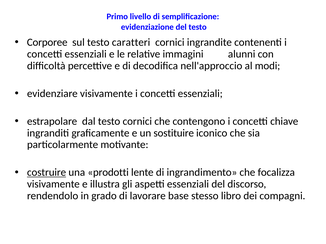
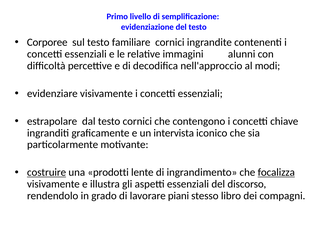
caratteri: caratteri -> familiare (131, 42)
sostituire: sostituire -> intervista (174, 133)
focalizza underline: none -> present (276, 173)
base: base -> piani (178, 196)
